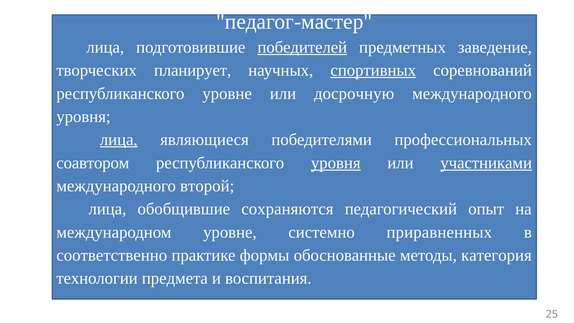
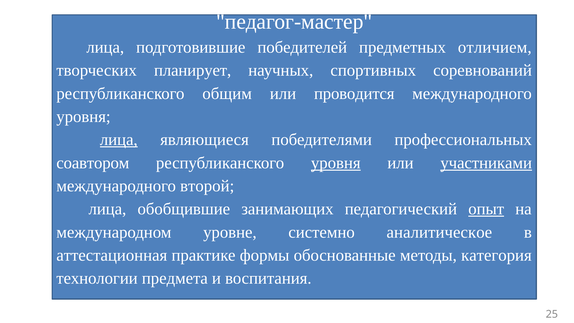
победителей underline: present -> none (302, 47)
заведение: заведение -> отличием (495, 47)
спортивных underline: present -> none (373, 70)
республиканского уровне: уровне -> общим (227, 93)
досрочную: досрочную -> проводится (354, 93)
сохраняются: сохраняются -> занимающих (287, 209)
опыт underline: none -> present (486, 209)
приравненных: приравненных -> аналитическое (439, 232)
соответственно: соответственно -> аттестационная (112, 255)
